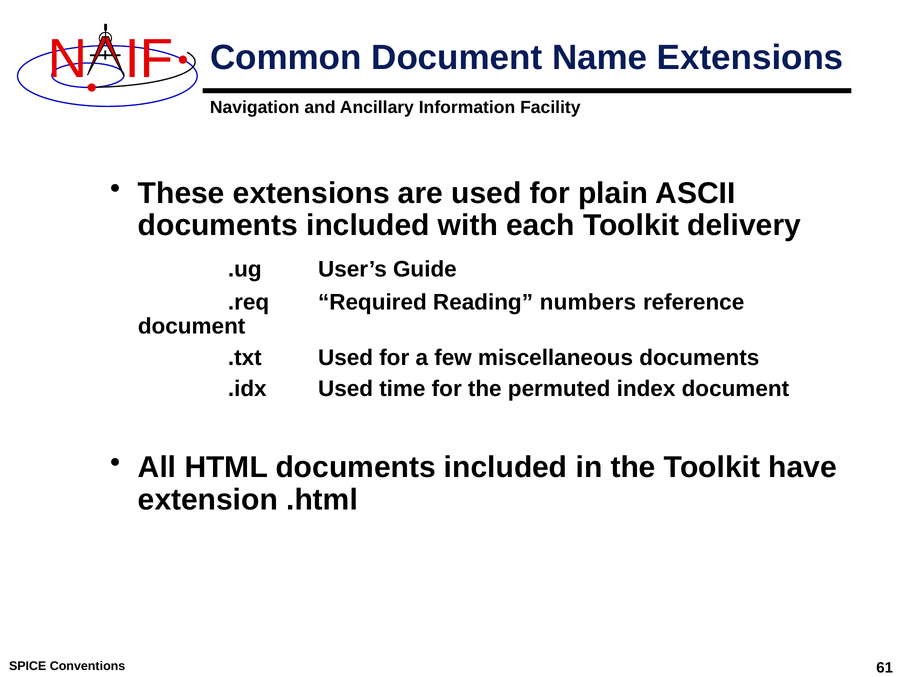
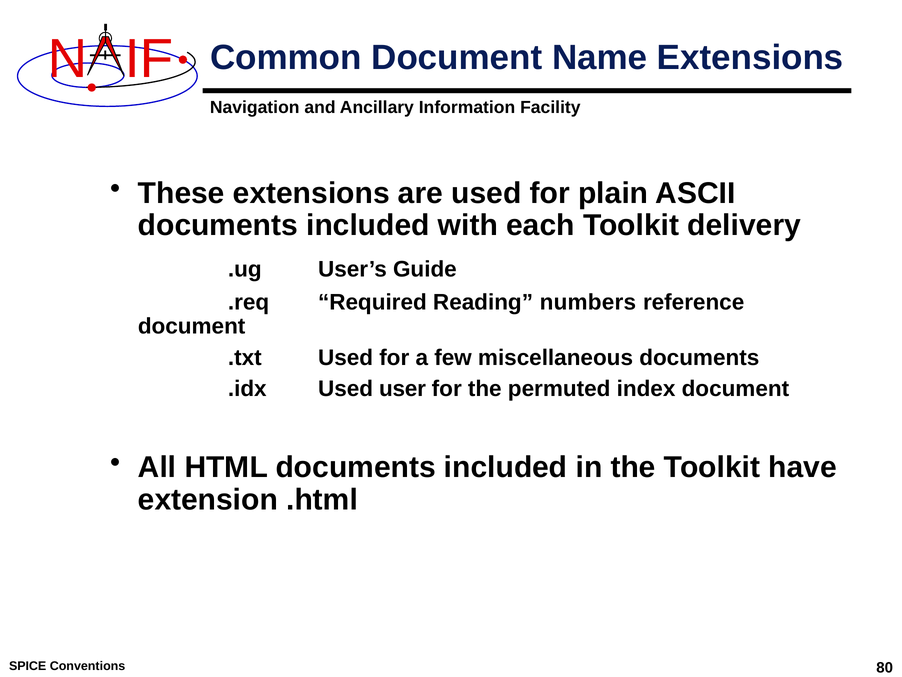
time: time -> user (402, 389)
61: 61 -> 80 (885, 668)
